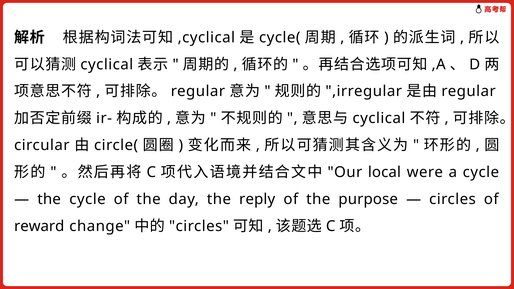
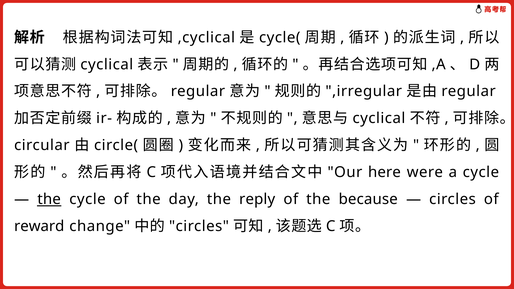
local: local -> here (384, 172)
the underline: none -> present (49, 199)
purpose: purpose -> because (368, 199)
